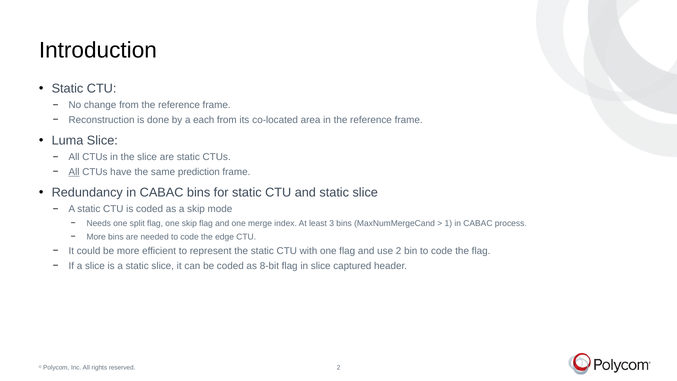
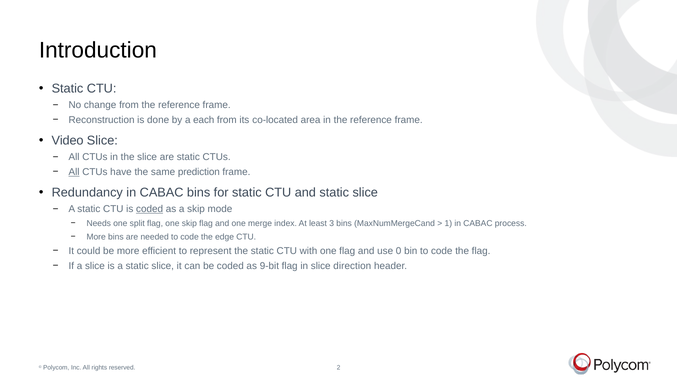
Luma: Luma -> Video (68, 141)
coded underline: none -> present (150, 209)
use 2: 2 -> 0 (399, 251)
8-bit: 8-bit -> 9-bit (269, 266)
captured: captured -> direction (352, 266)
